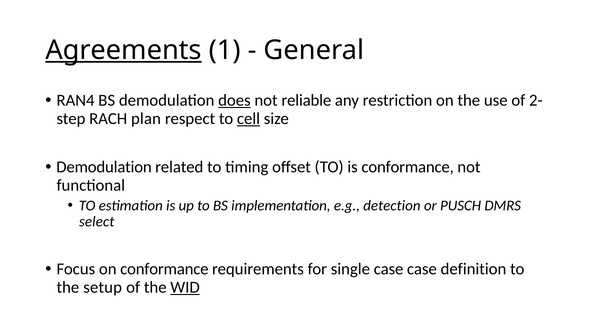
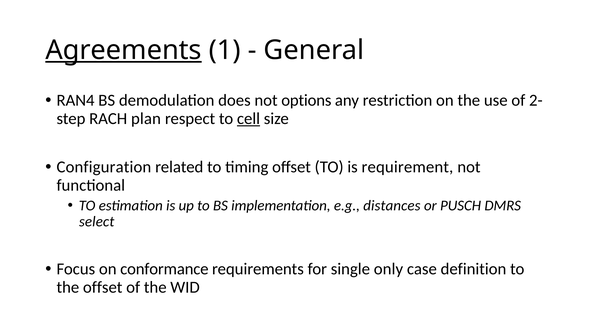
does underline: present -> none (234, 100)
reliable: reliable -> options (306, 100)
Demodulation: Demodulation -> Configuration (104, 167)
is conformance: conformance -> requirement (407, 167)
detection: detection -> distances (392, 205)
single case: case -> only (388, 269)
the setup: setup -> offset (103, 287)
WID underline: present -> none (185, 287)
